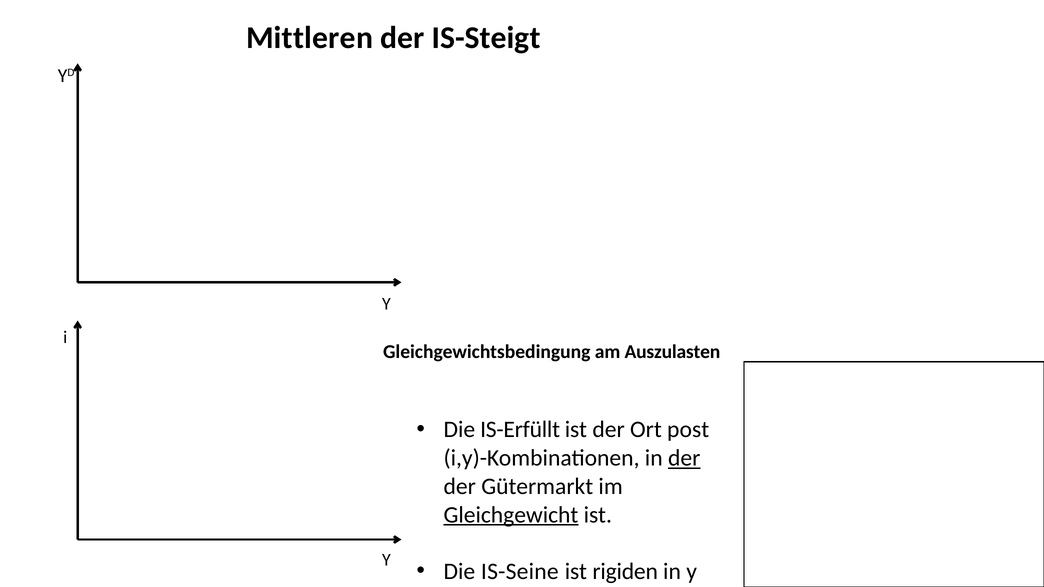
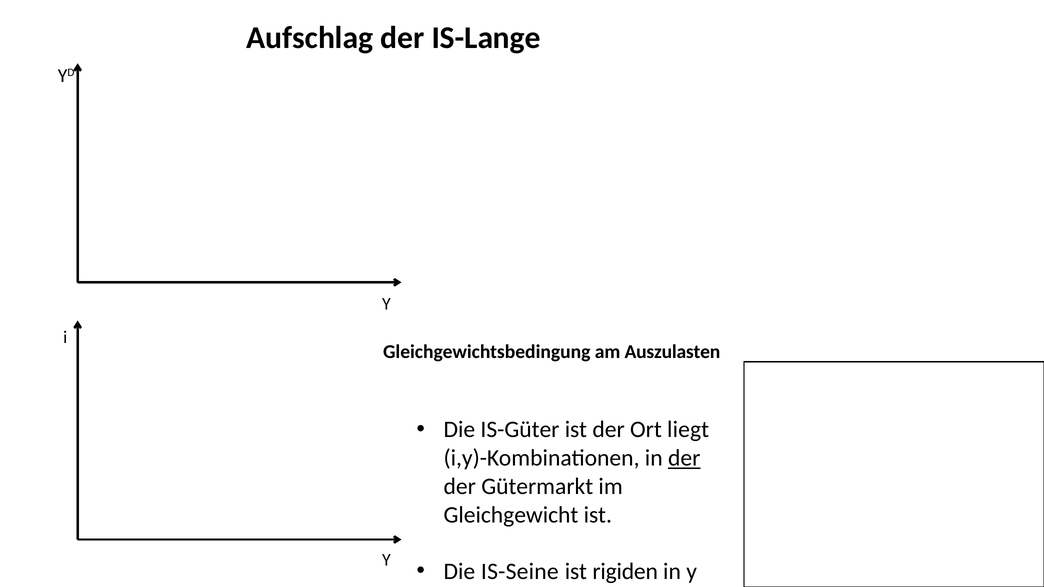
Mittleren: Mittleren -> Aufschlag (310, 38)
IS-Steigt: IS-Steigt -> IS-Lange (486, 38)
IS-Erfüllt: IS-Erfüllt -> IS-Güter (520, 430)
post: post -> liegt (688, 430)
Gleichgewicht underline: present -> none (511, 515)
